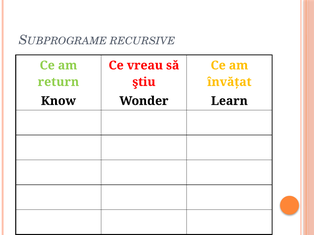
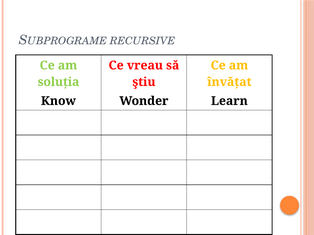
return: return -> soluţia (59, 82)
